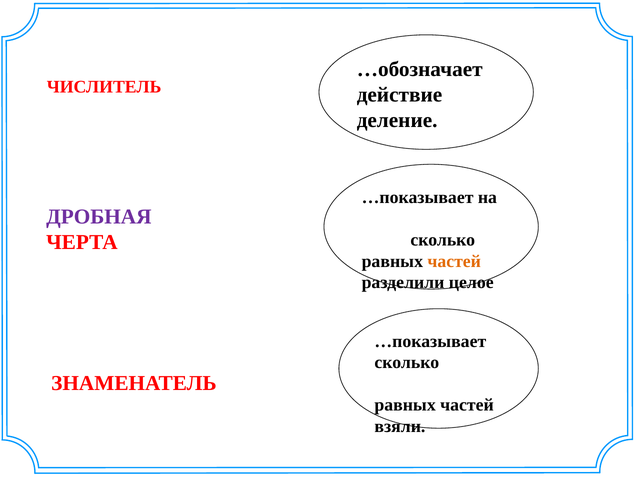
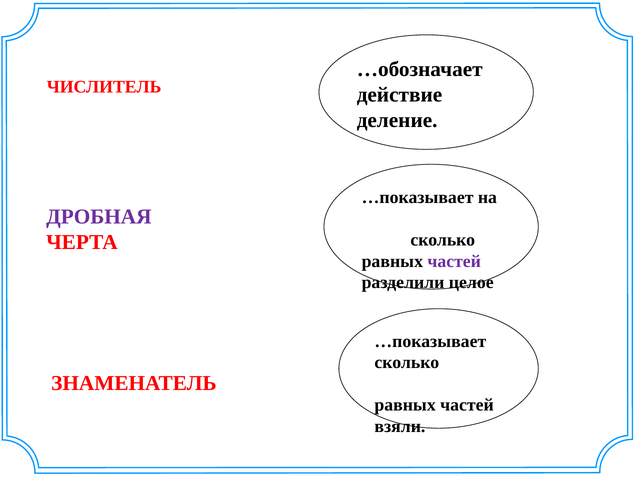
частей colour: orange -> purple (454, 262)
